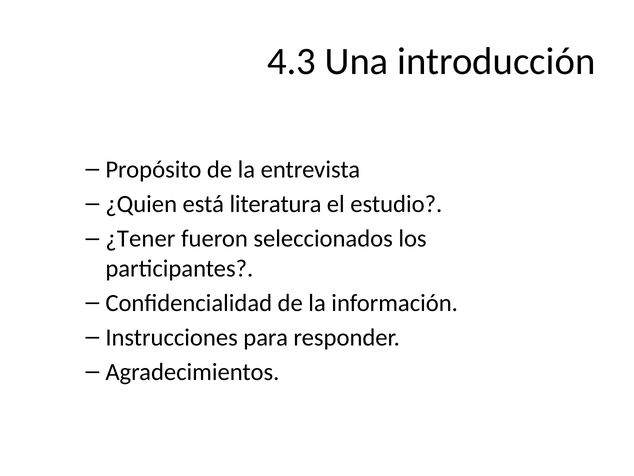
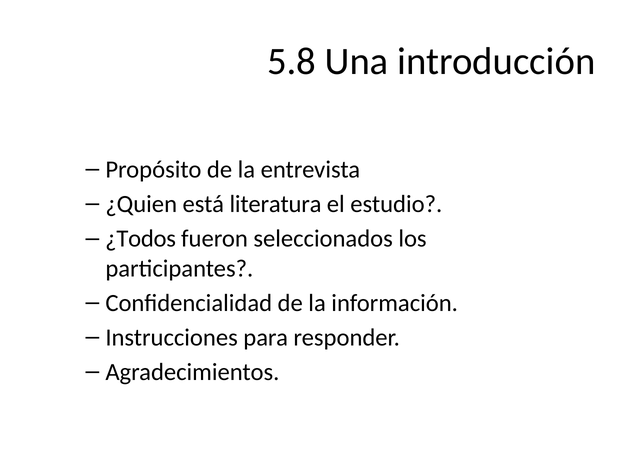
4.3: 4.3 -> 5.8 (291, 61)
¿Tener: ¿Tener -> ¿Todos (141, 238)
